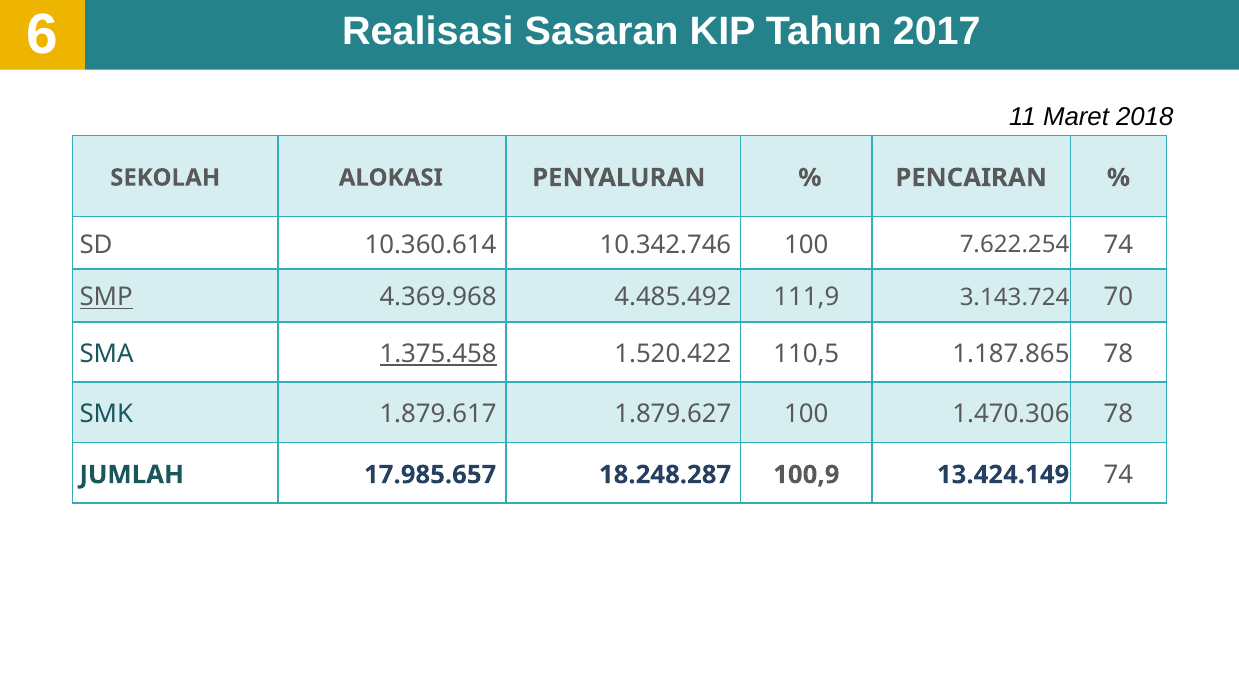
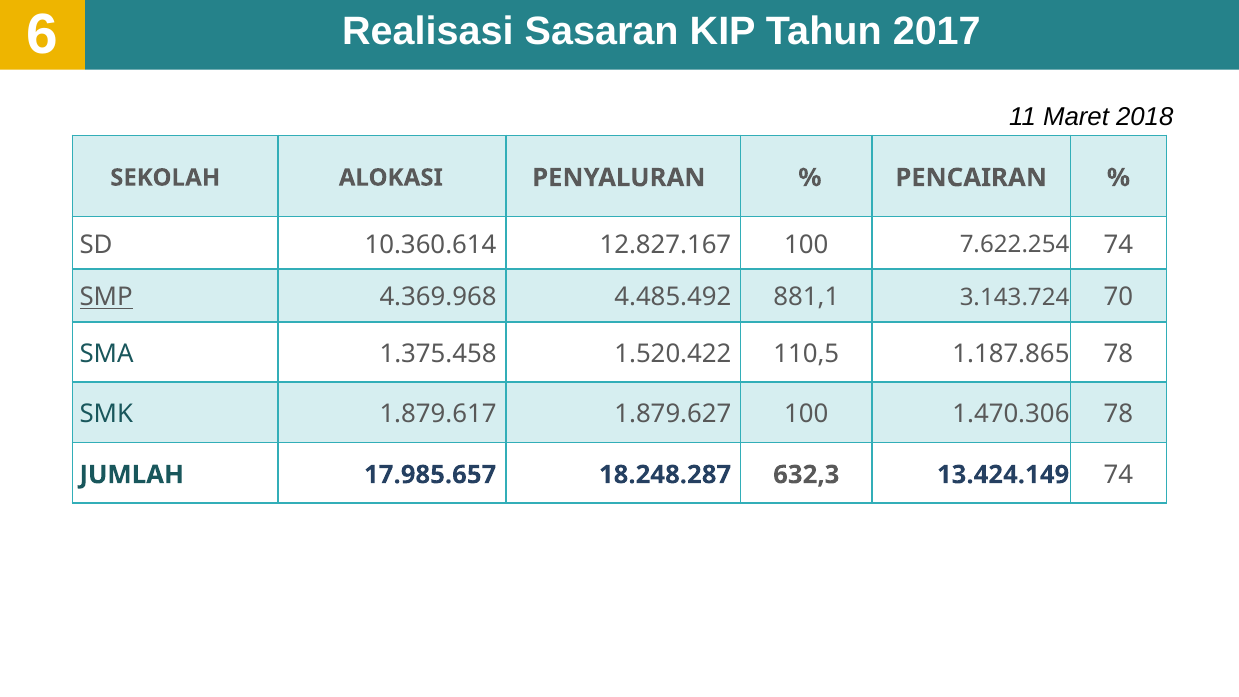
10.342.746: 10.342.746 -> 12.827.167 (665, 245)
111,9: 111,9 -> 881,1 (806, 297)
1.375.458 underline: present -> none (438, 354)
100,9: 100,9 -> 632,3 (806, 475)
